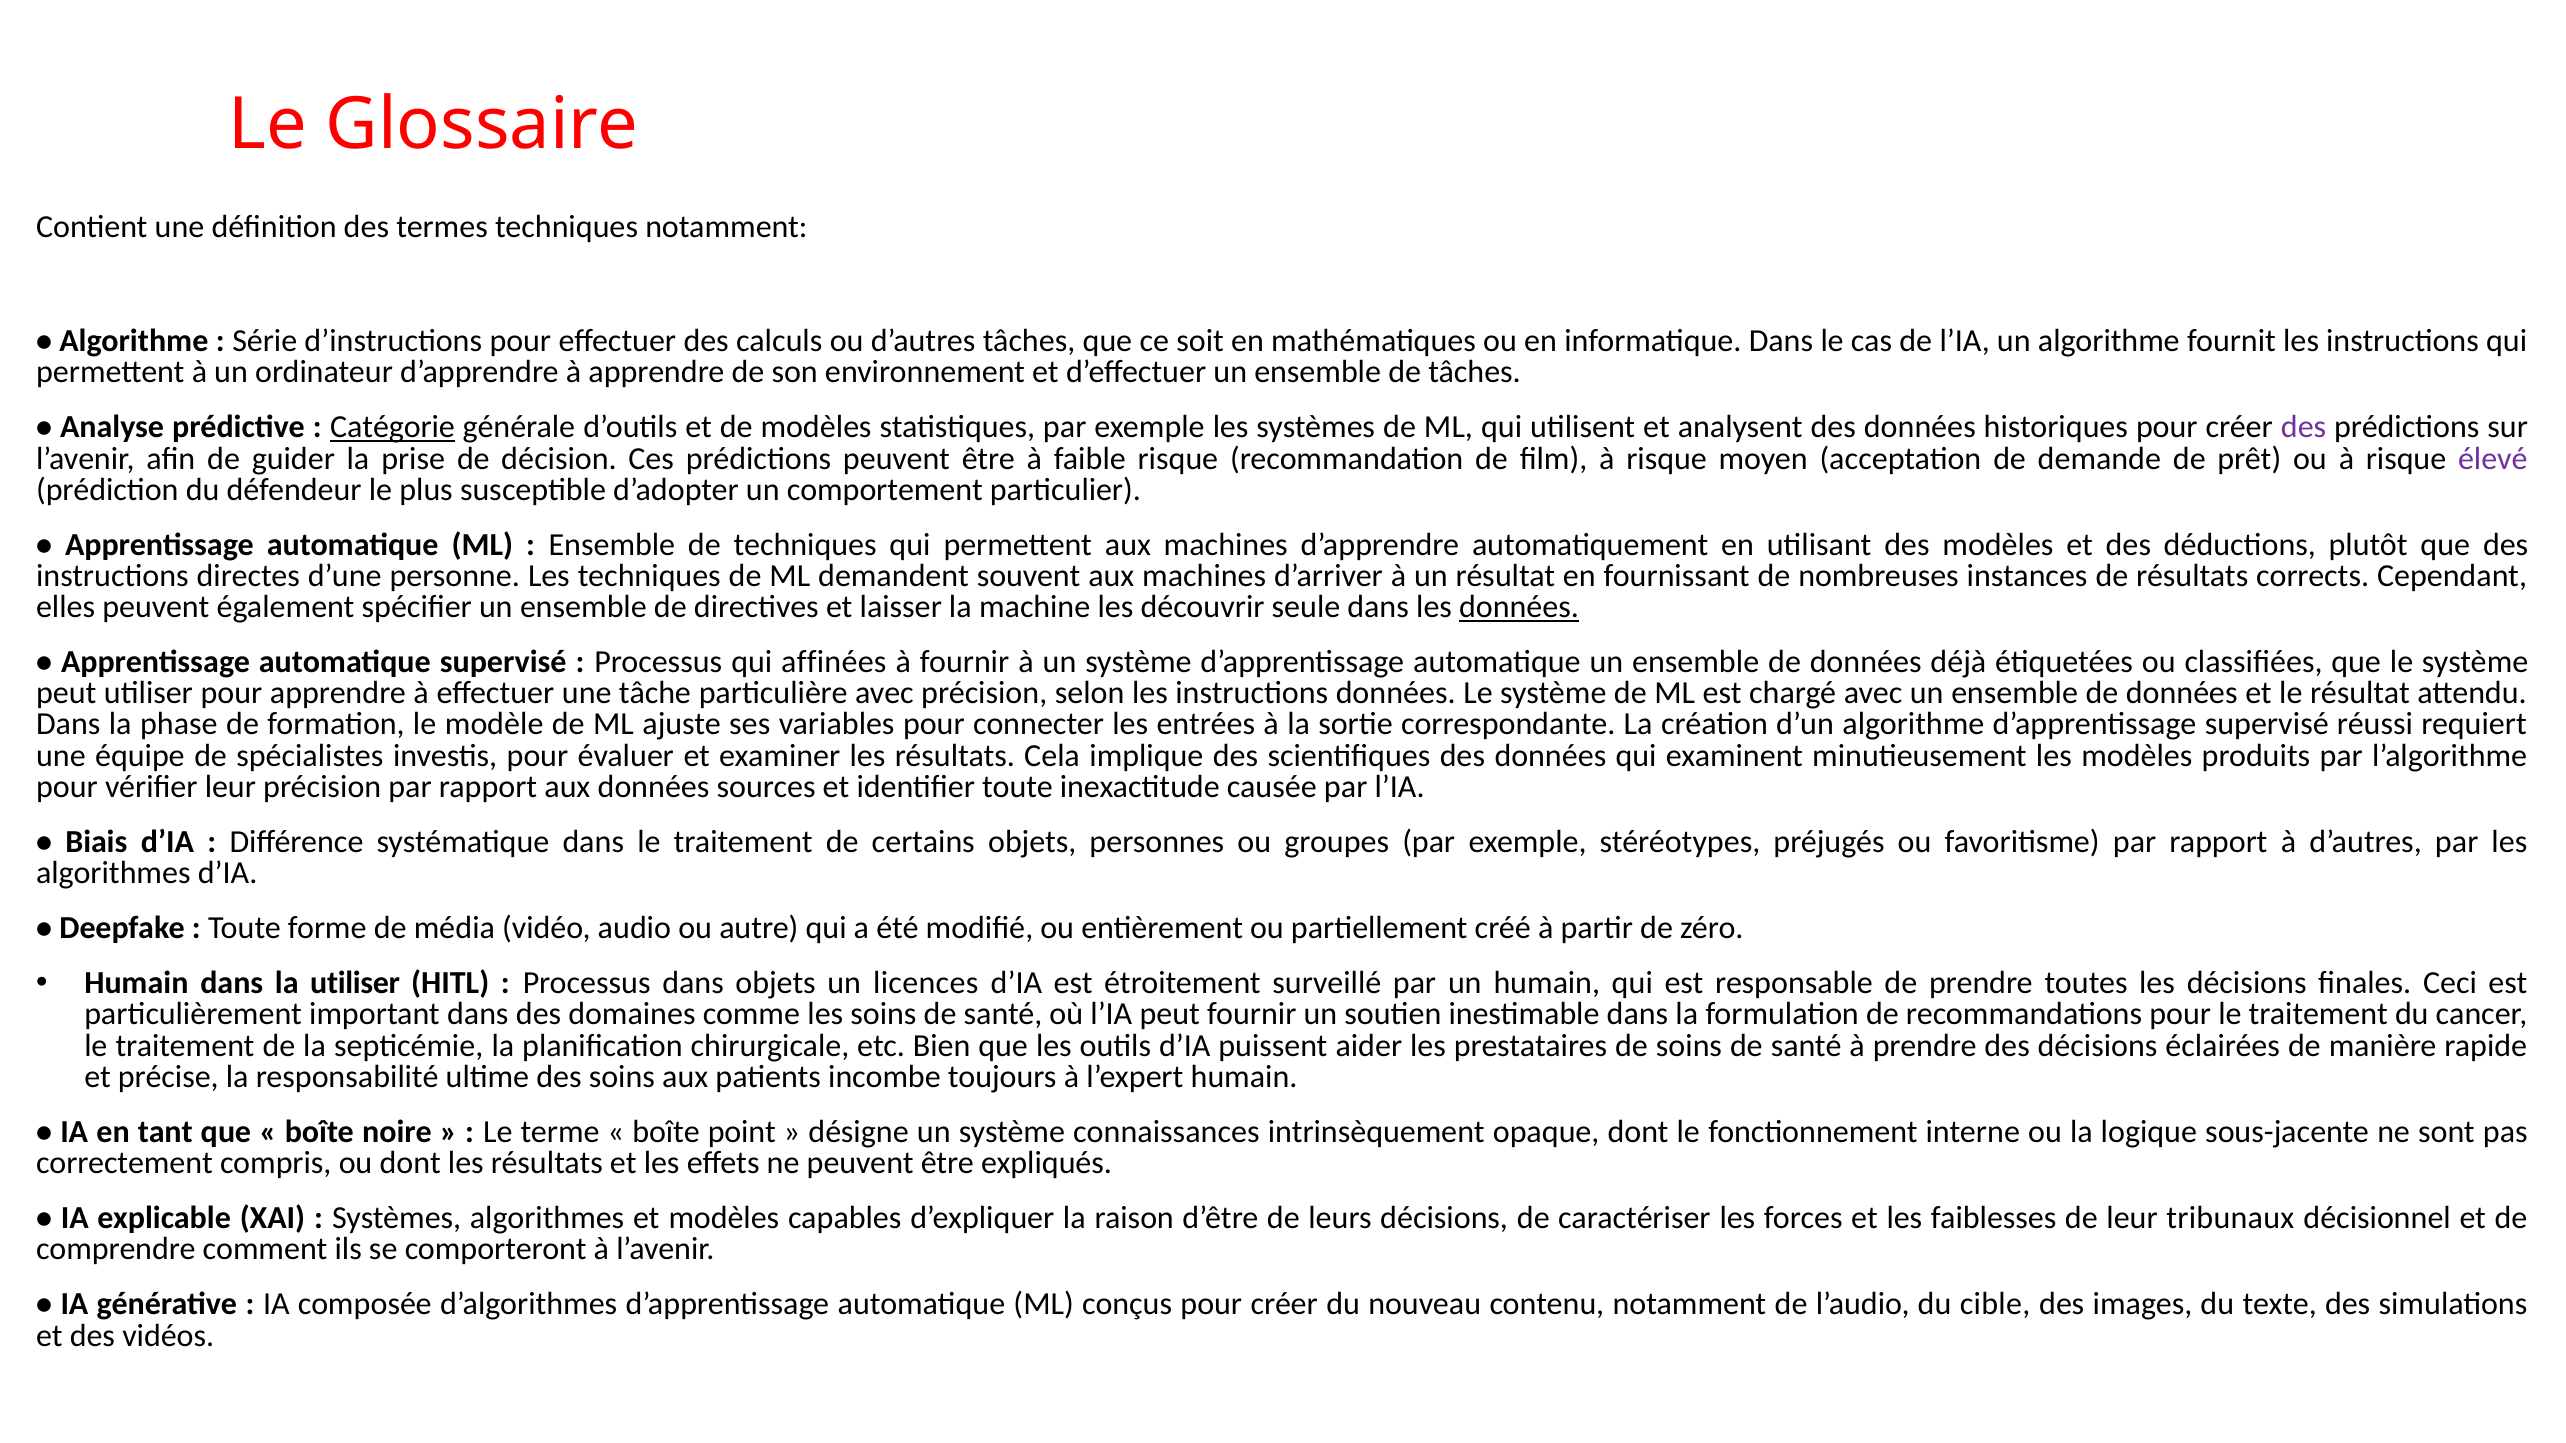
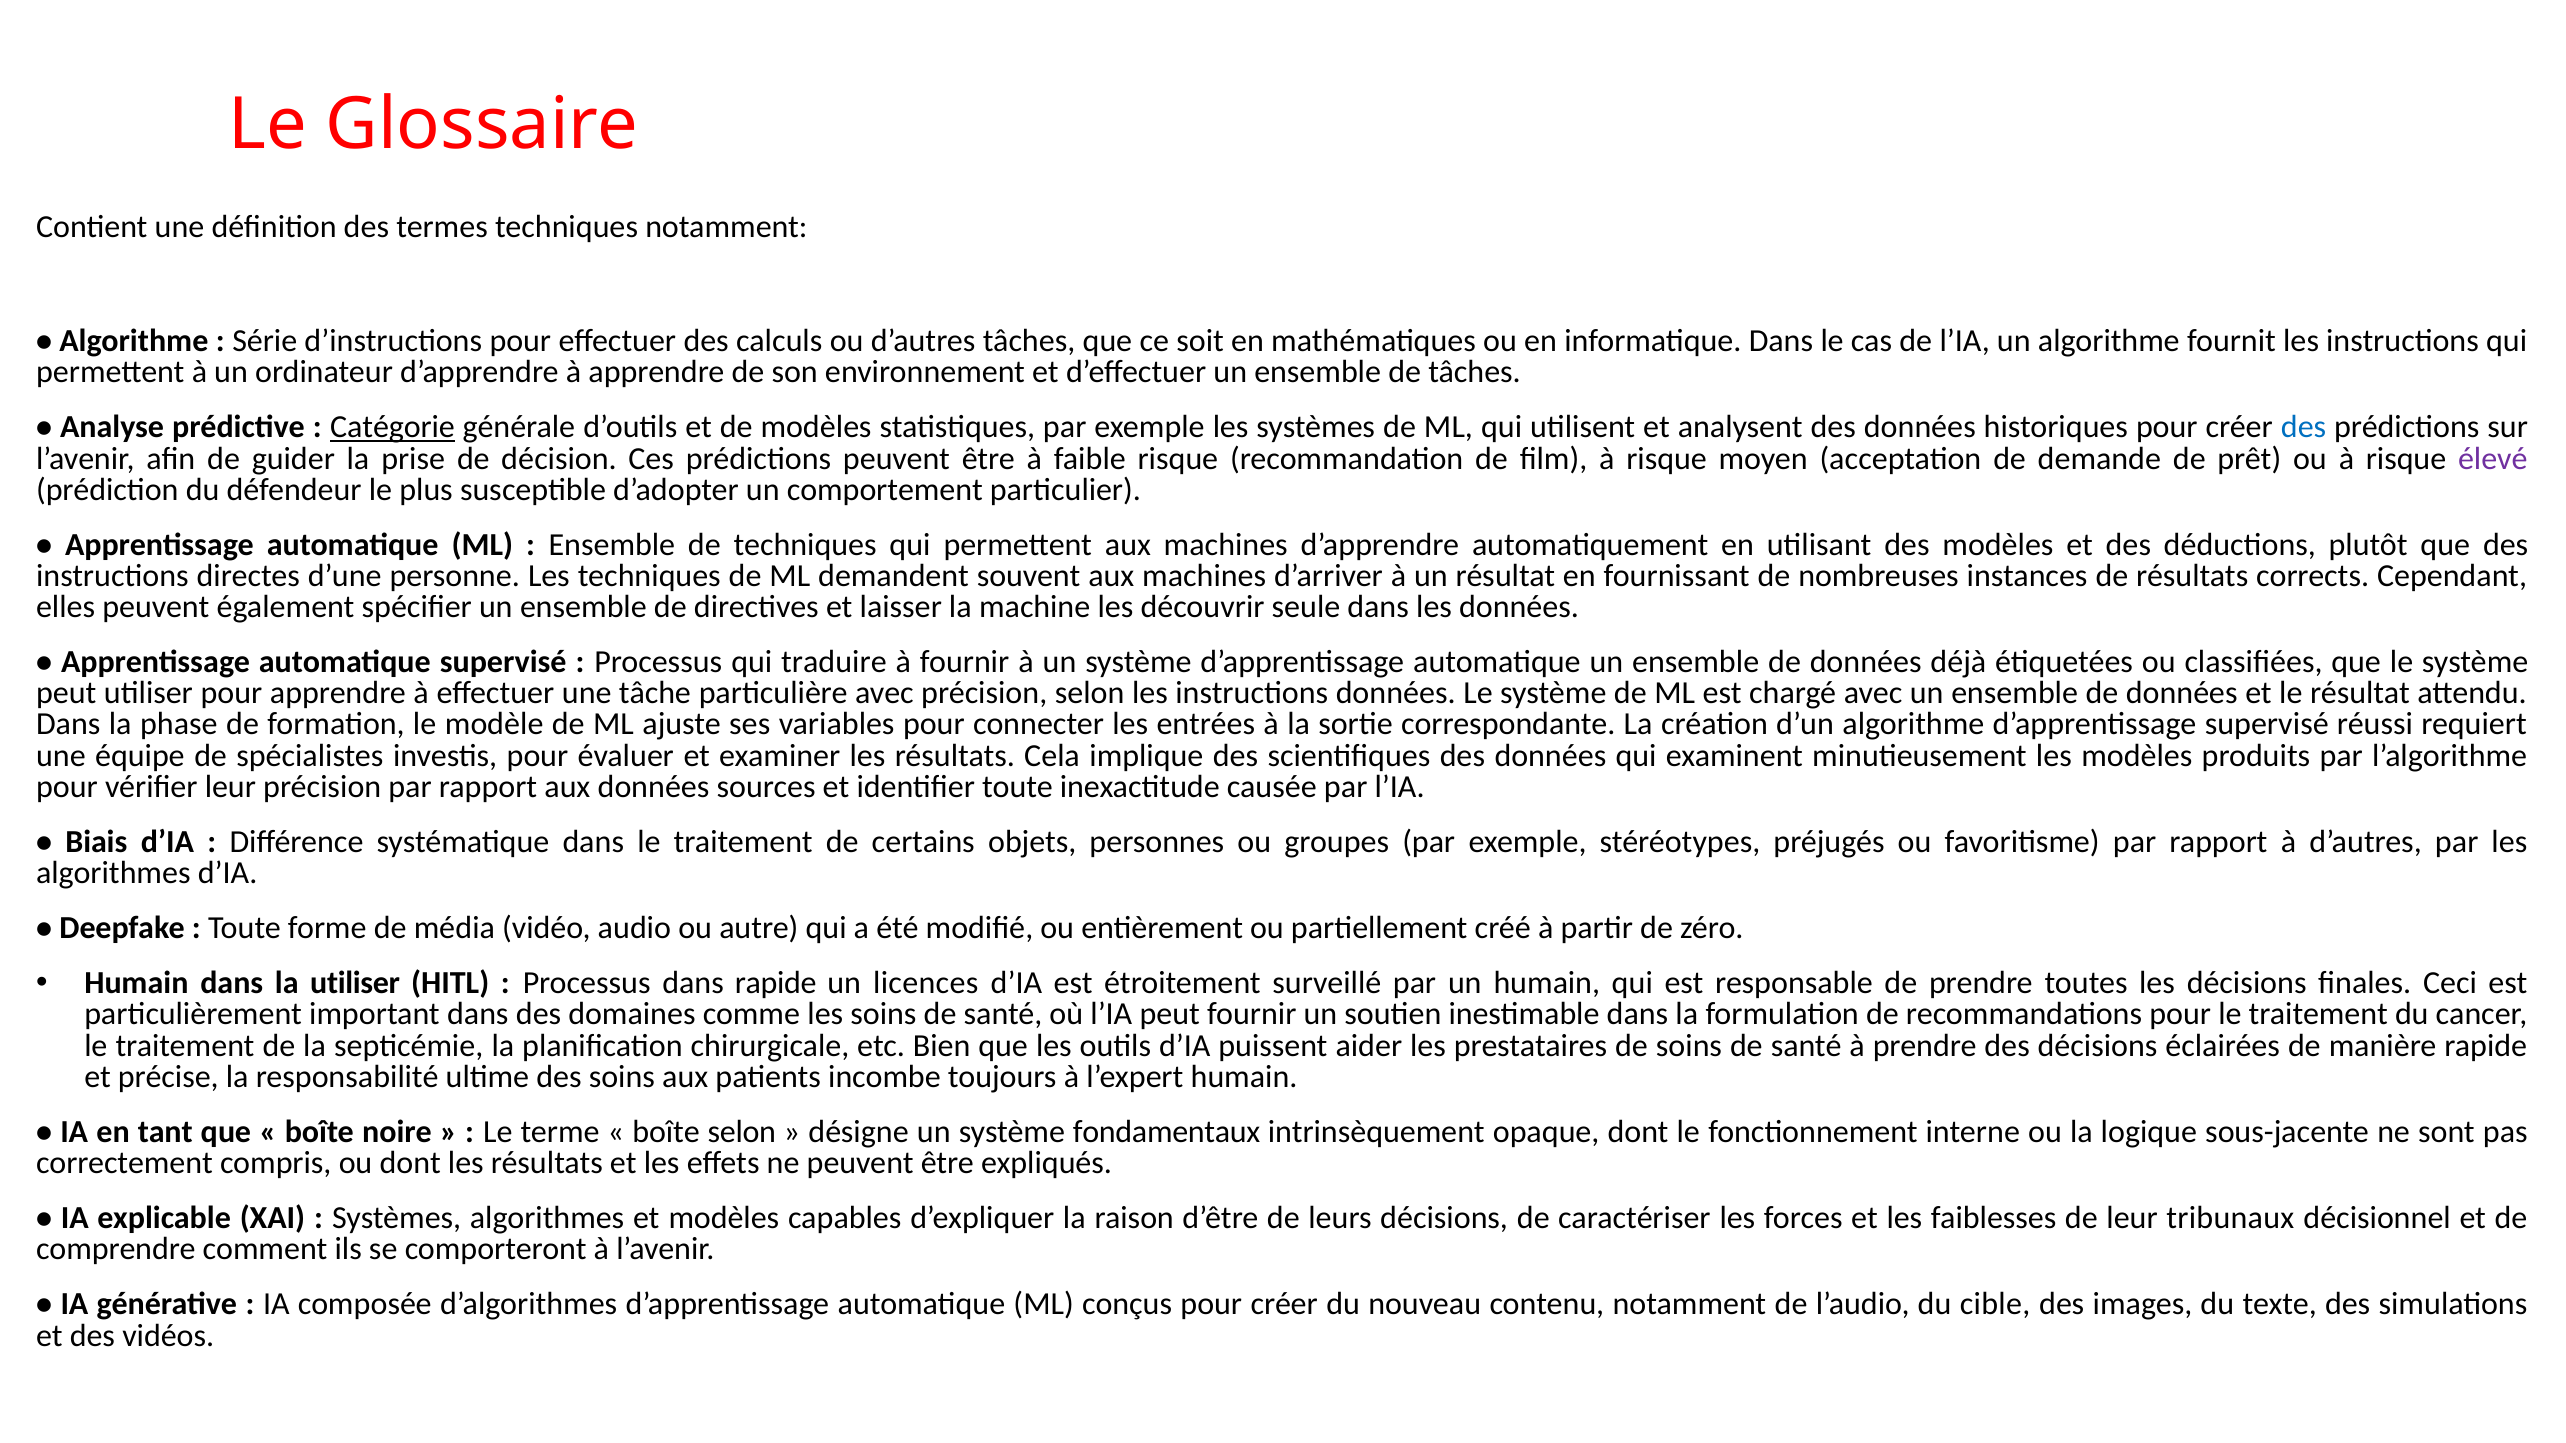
des colour: purple -> blue (2304, 427)
données underline: present -> none (1519, 607)
affinées: affinées -> traduire (834, 662)
dans objets: objets -> rapide (776, 983)
boîte point: point -> selon (742, 1132)
connaissances: connaissances -> fondamentaux (1167, 1132)
